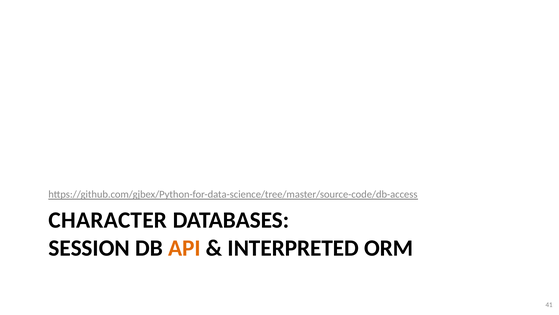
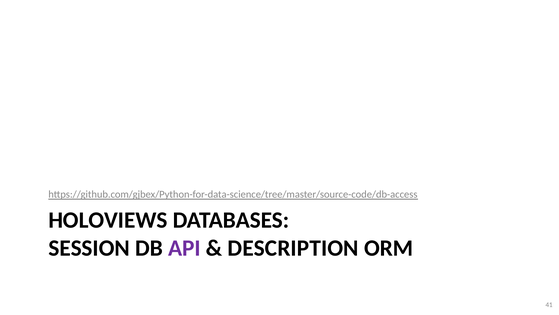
CHARACTER: CHARACTER -> HOLOVIEWS (108, 220)
API colour: orange -> purple (184, 248)
INTERPRETED: INTERPRETED -> DESCRIPTION (293, 248)
